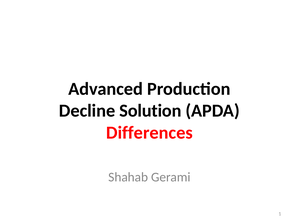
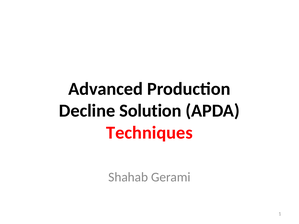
Differences: Differences -> Techniques (149, 133)
